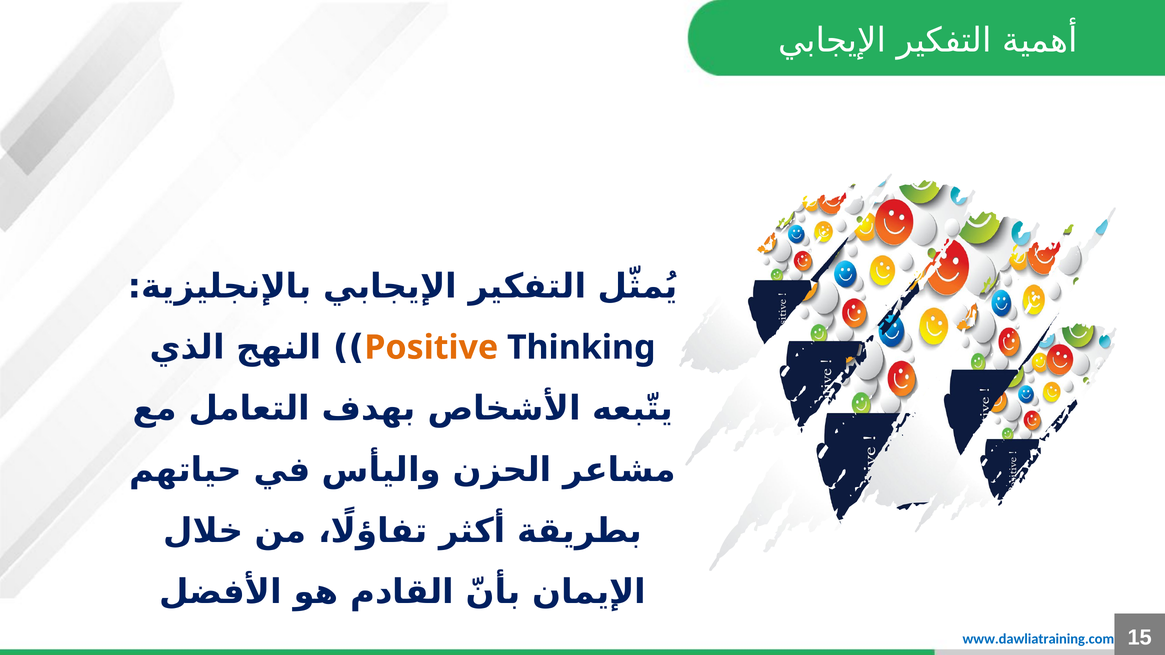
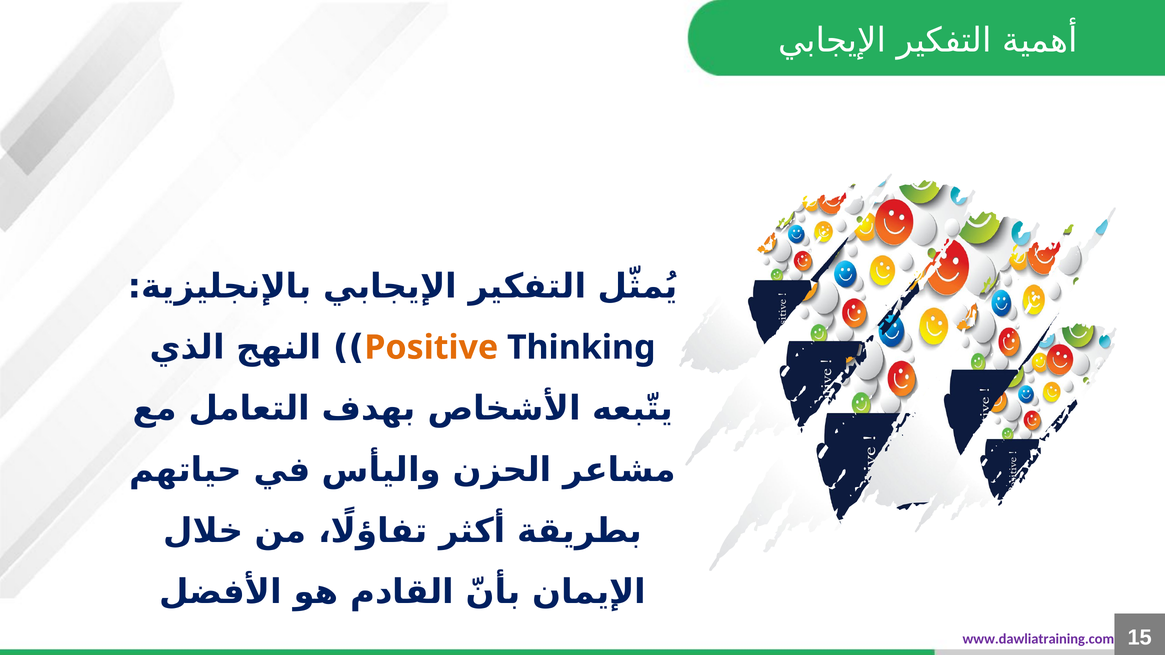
www.dawliatraining.com colour: blue -> purple (1038, 639)
